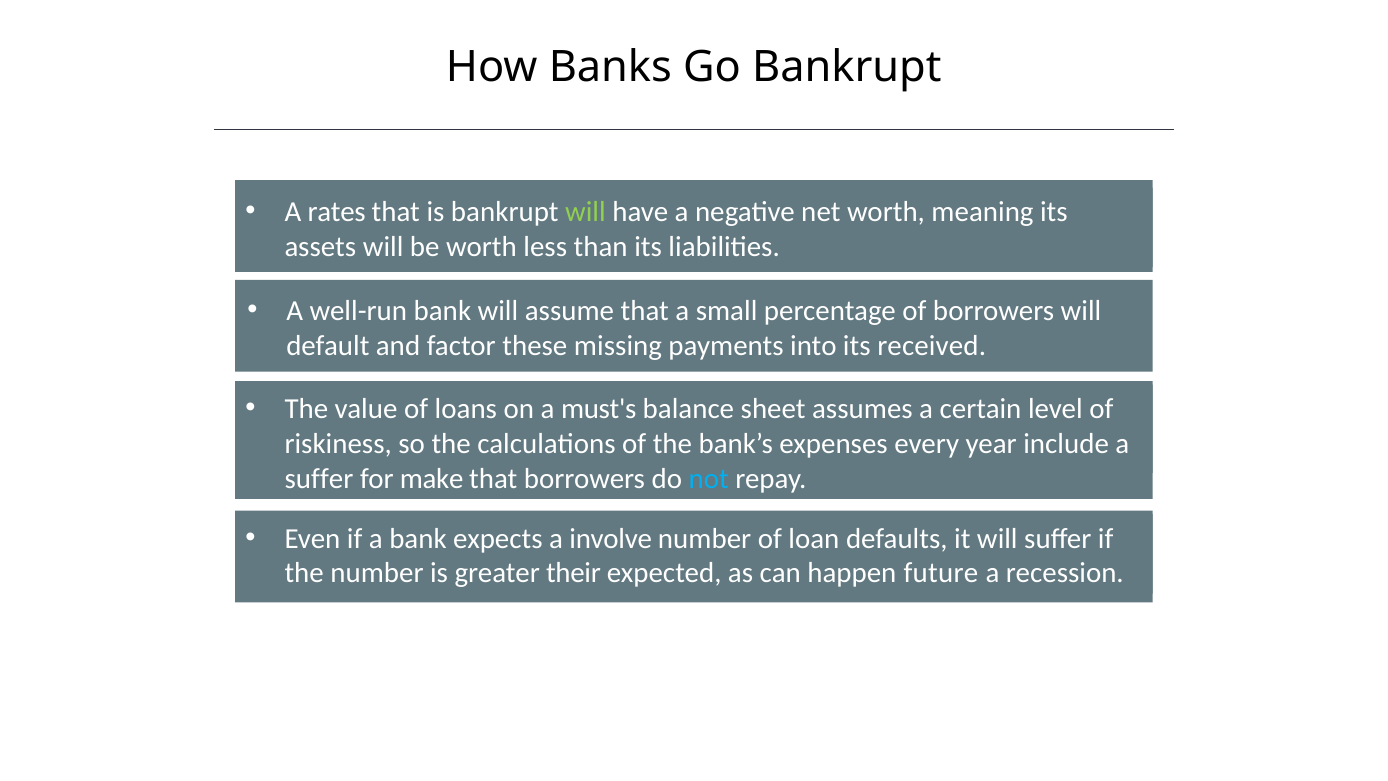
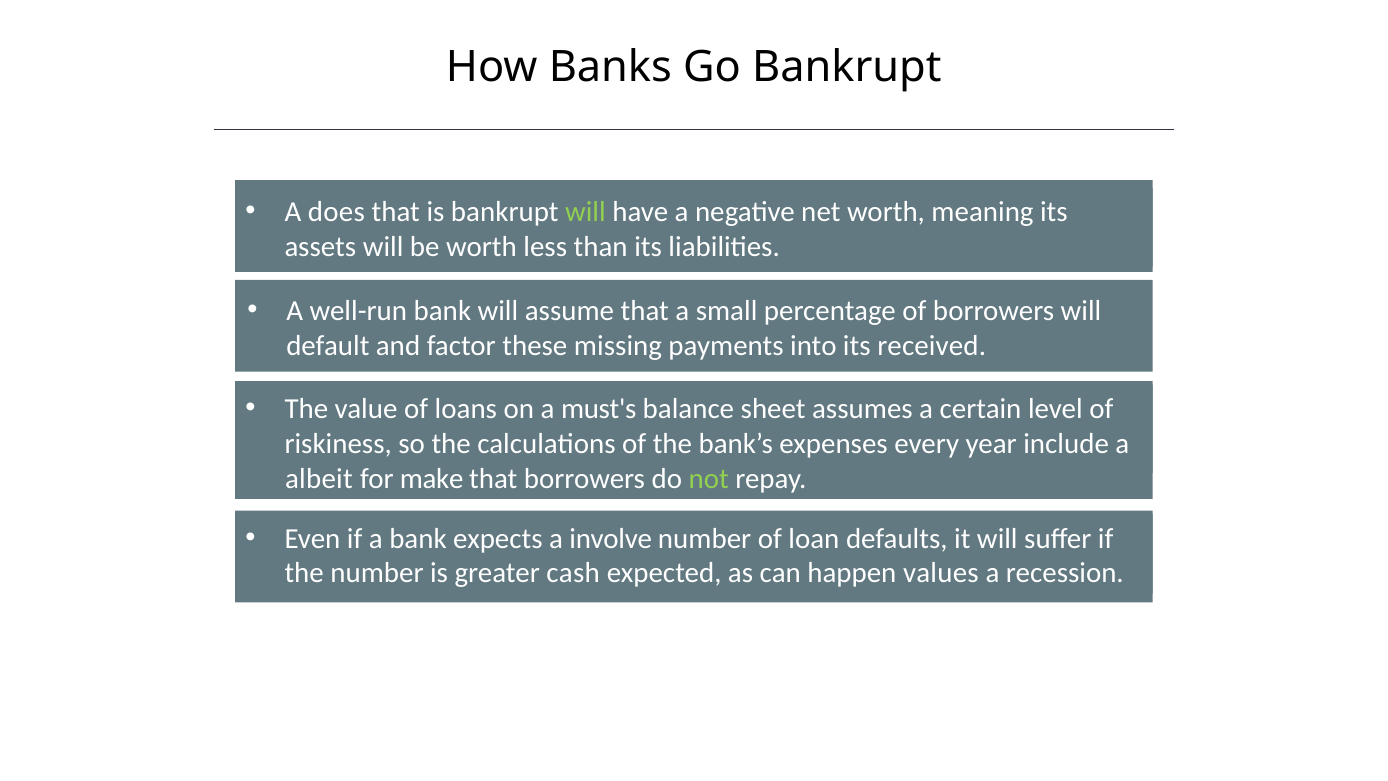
rates: rates -> does (336, 212)
suffer: suffer -> albeit (319, 478)
not colour: light blue -> light green (709, 478)
their: their -> cash (573, 573)
future: future -> values (941, 573)
